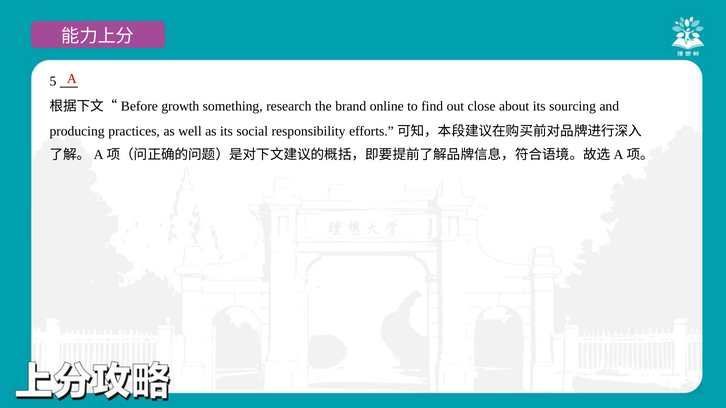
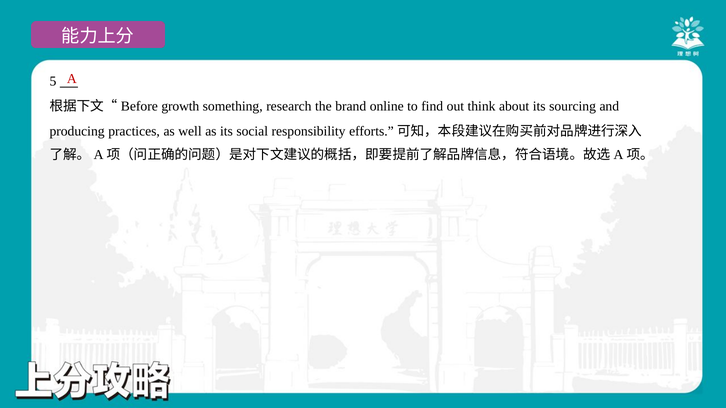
close: close -> think (482, 107)
